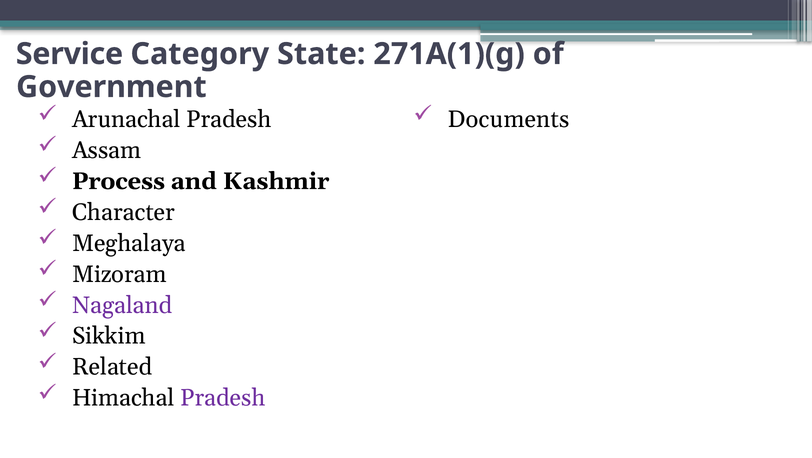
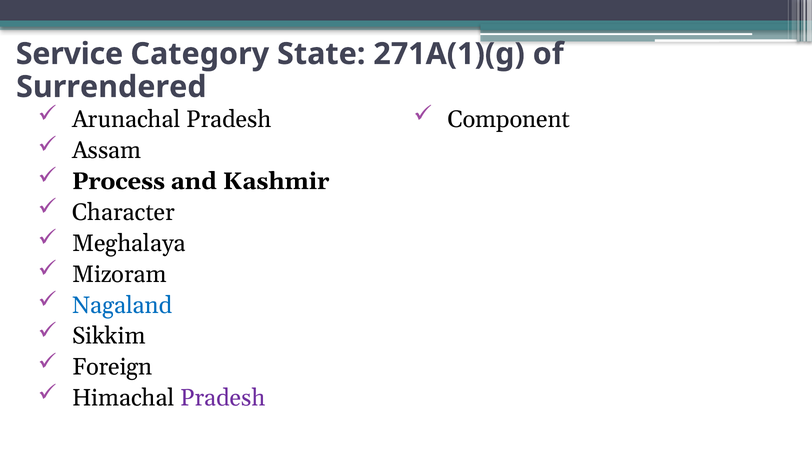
Government: Government -> Surrendered (111, 87)
Documents: Documents -> Component (509, 119)
Nagaland colour: purple -> blue (122, 305)
Related: Related -> Foreign (112, 367)
